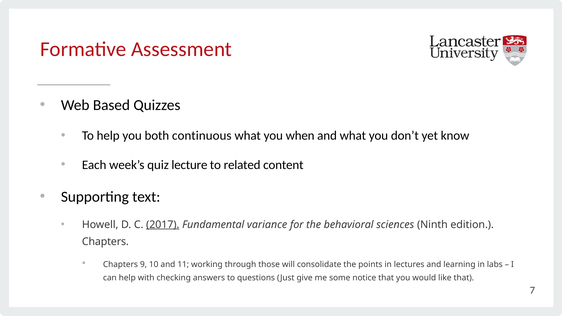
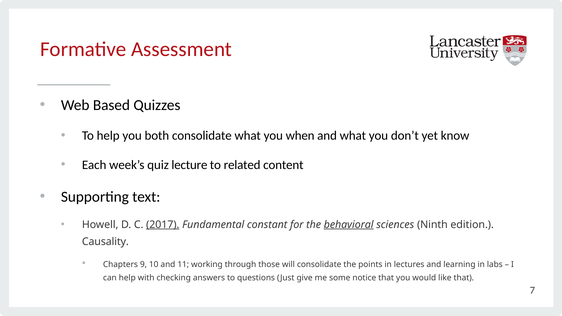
both continuous: continuous -> consolidate (202, 136)
variance: variance -> constant (267, 225)
behavioral underline: none -> present (349, 225)
Chapters: Chapters -> Causality (105, 242)
